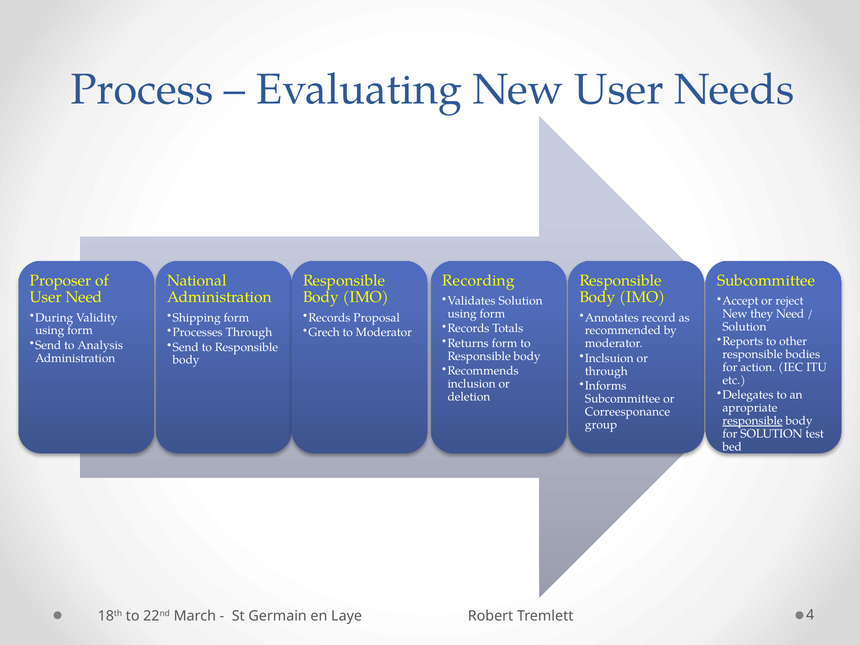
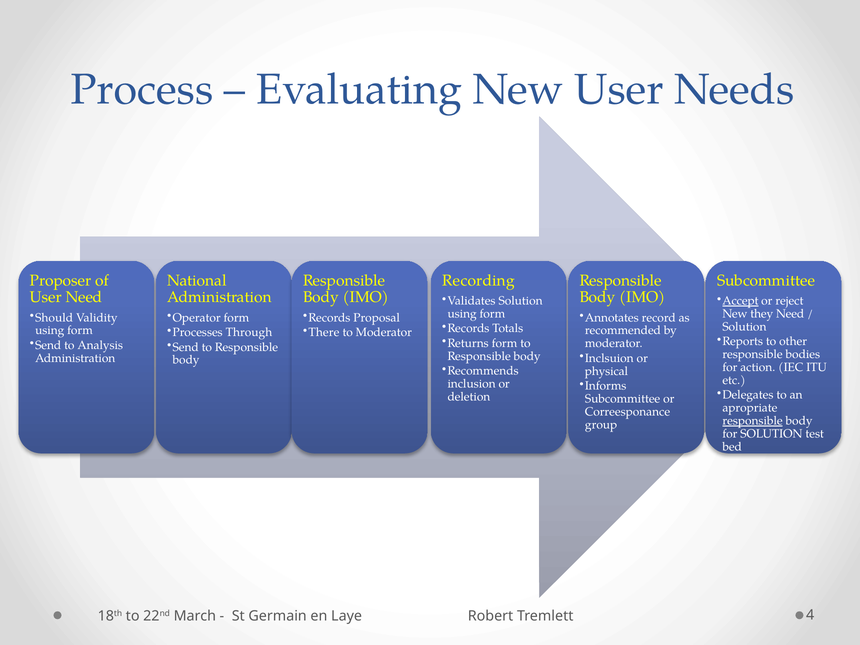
Accept underline: none -> present (740, 301)
During: During -> Should (54, 318)
Shipping: Shipping -> Operator (197, 318)
Grech: Grech -> There (324, 332)
through: through -> physical (606, 371)
